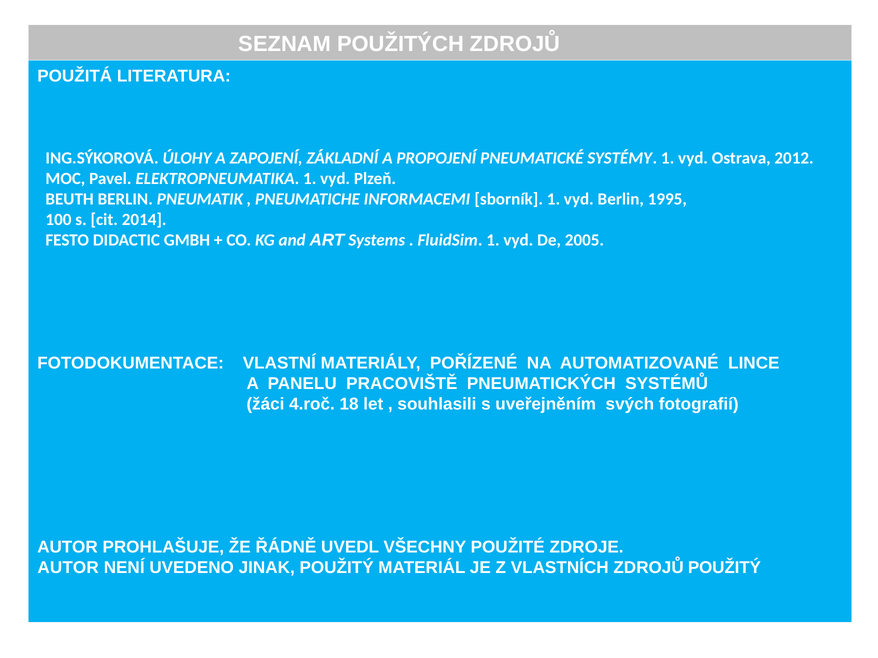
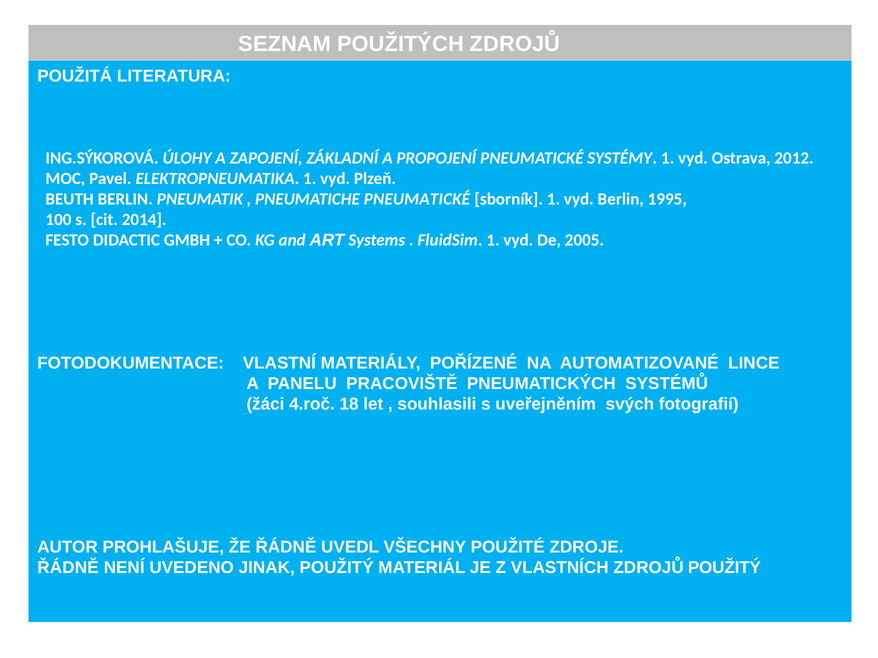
PNEUMATICHE INFORMACEMI: INFORMACEMI -> PNEUMATICKÉ (417, 199)
AUTOR: AUTOR -> ŘÁDNĚ (68, 568)
